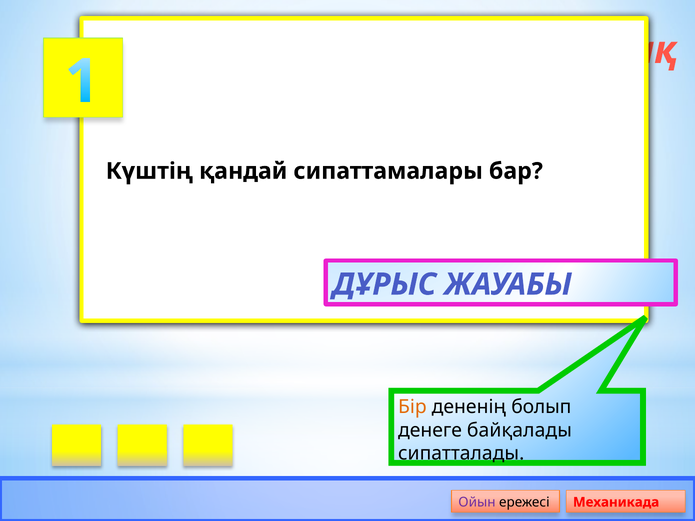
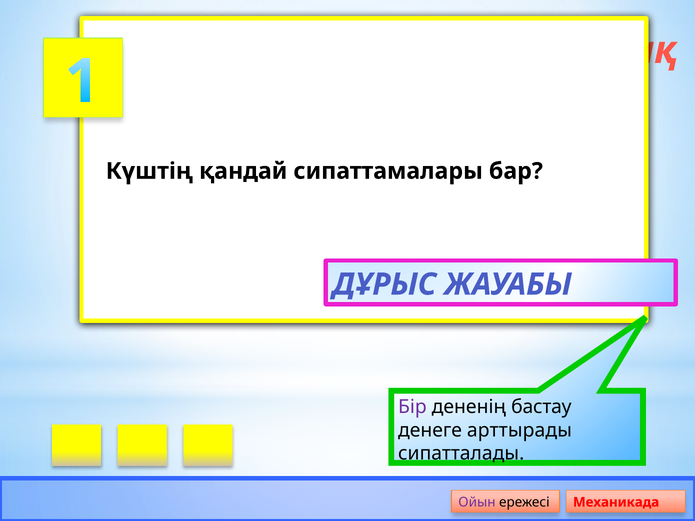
Бір colour: orange -> purple (412, 407)
болып: болып -> бастау (541, 407)
байқалады: байқалады -> арттырады (519, 430)
